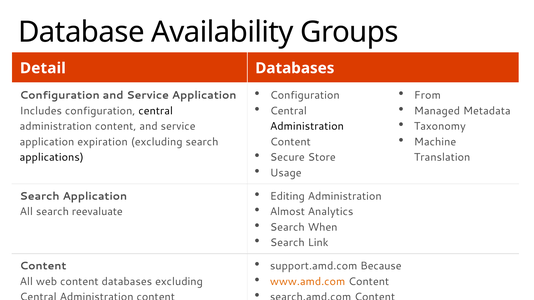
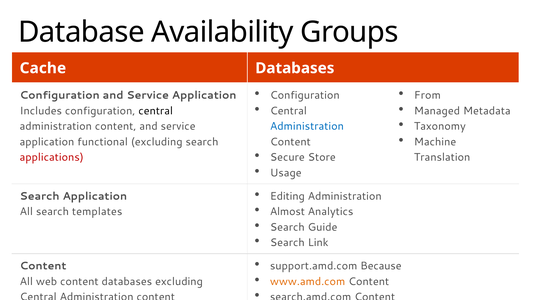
Detail: Detail -> Cache (43, 68)
Administration colour: black -> blue (307, 126)
expiration: expiration -> functional (103, 142)
applications colour: black -> red (52, 157)
reevaluate: reevaluate -> templates (97, 212)
When: When -> Guide (323, 227)
